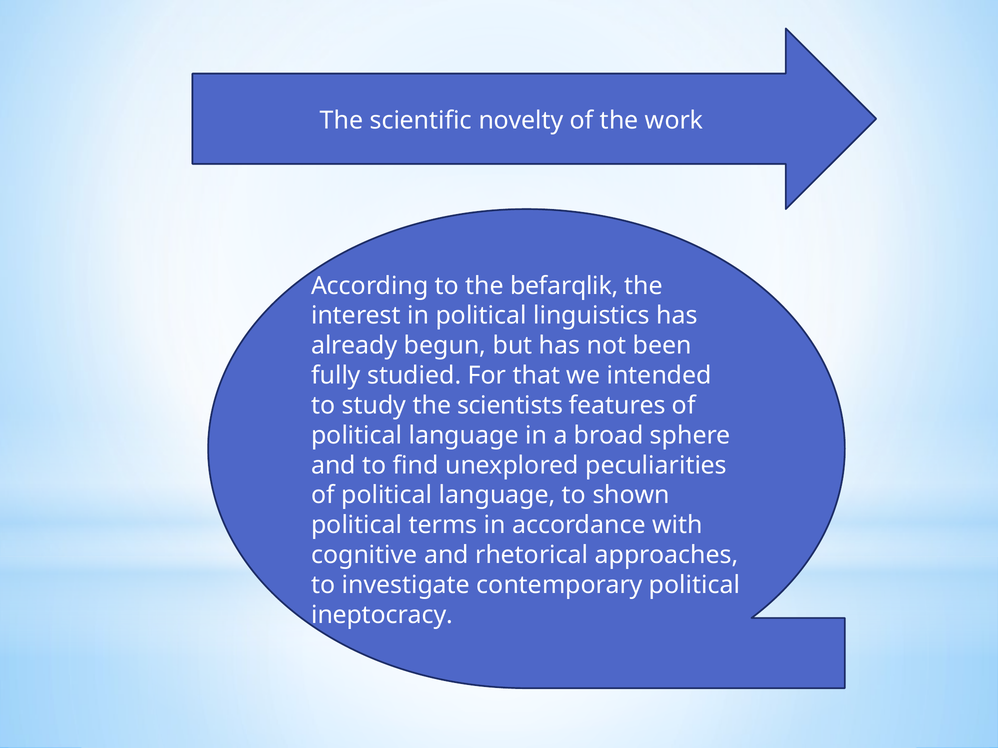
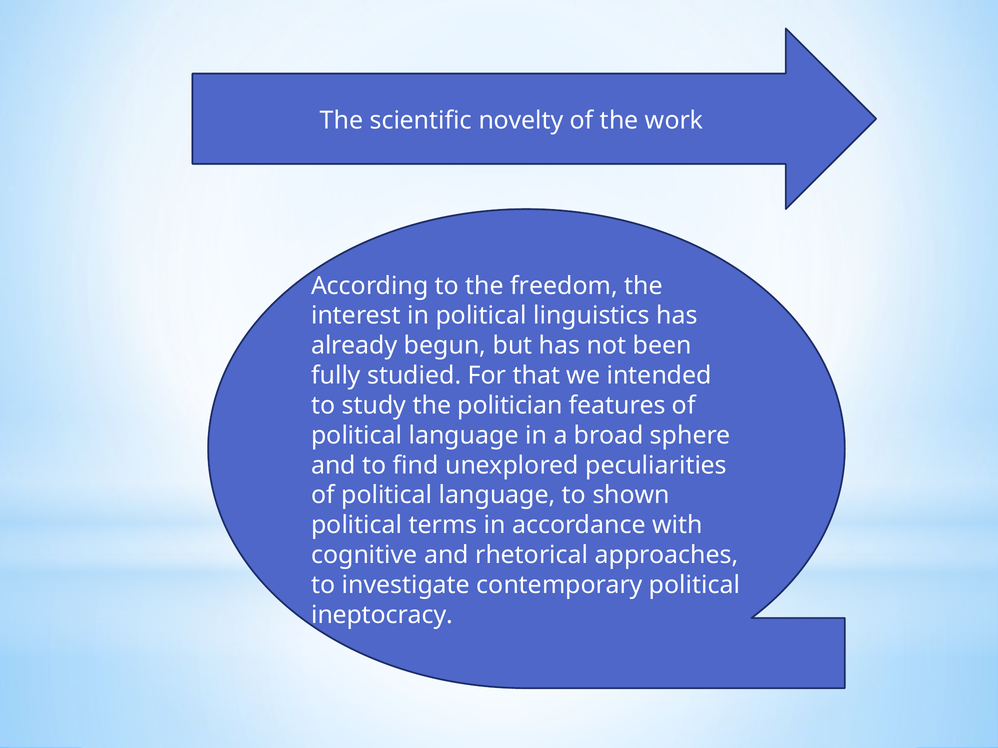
befarqlik: befarqlik -> freedom (564, 286)
scientists: scientists -> politician (510, 406)
